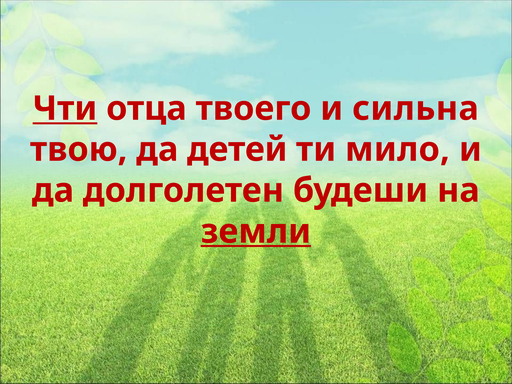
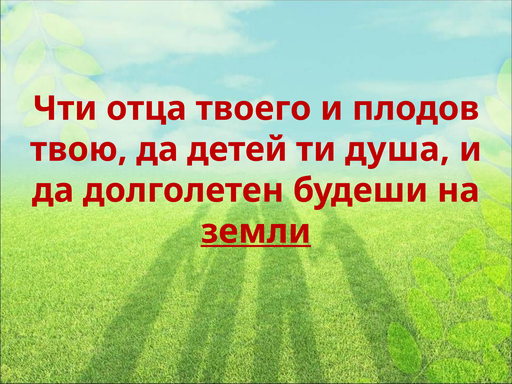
Чти underline: present -> none (65, 109)
сильна: сильна -> плодов (416, 109)
мило: мило -> душа (397, 150)
